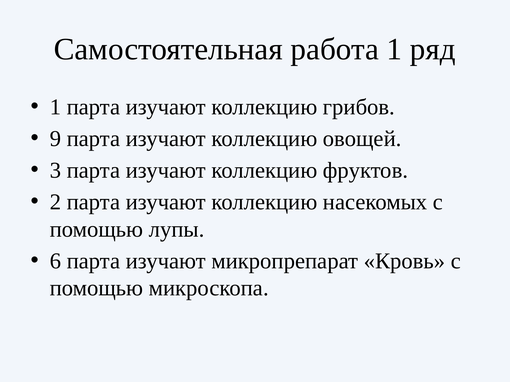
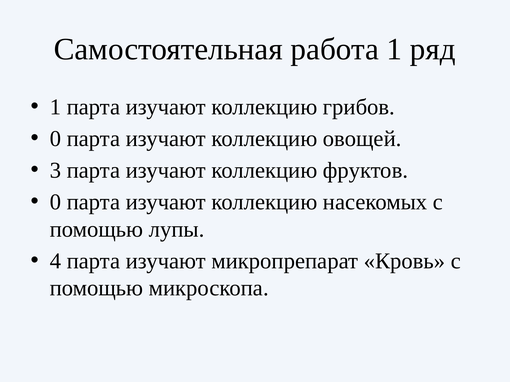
9: 9 -> 0 (55, 139)
2: 2 -> 0 (55, 202)
6: 6 -> 4 (55, 261)
